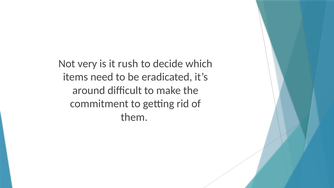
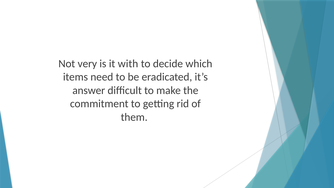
rush: rush -> with (128, 64)
around: around -> answer (89, 90)
